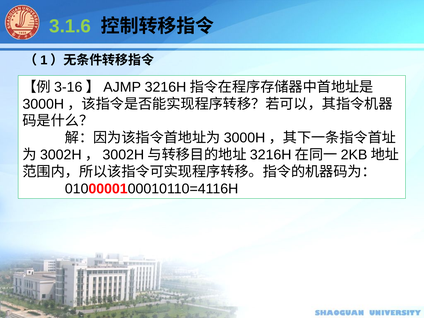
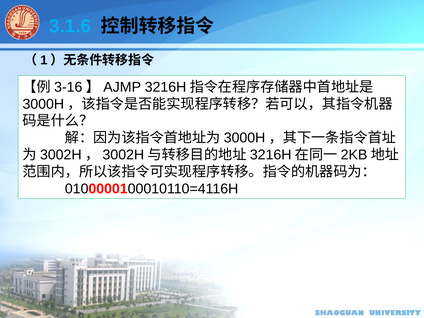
3.1.6 colour: light green -> light blue (70, 26)
